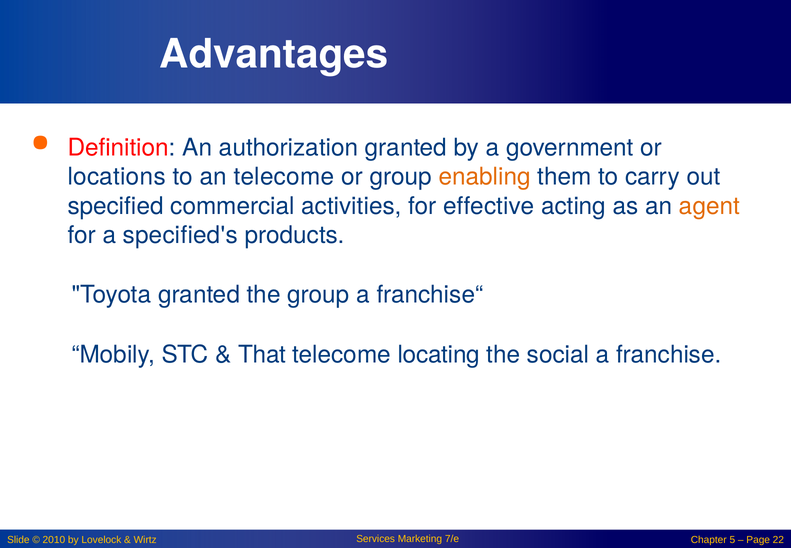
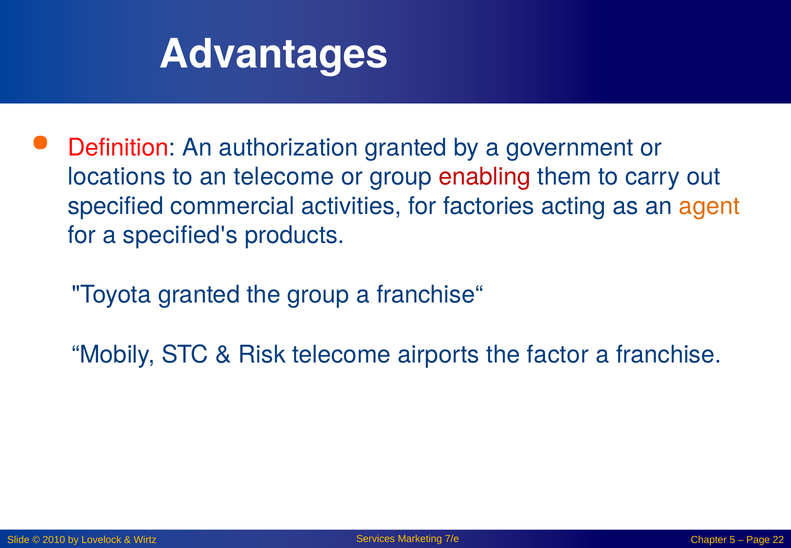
enabling colour: orange -> red (485, 177)
effective: effective -> factories (489, 206)
That: That -> Risk (262, 354)
locating: locating -> airports (439, 354)
social: social -> factor (558, 354)
